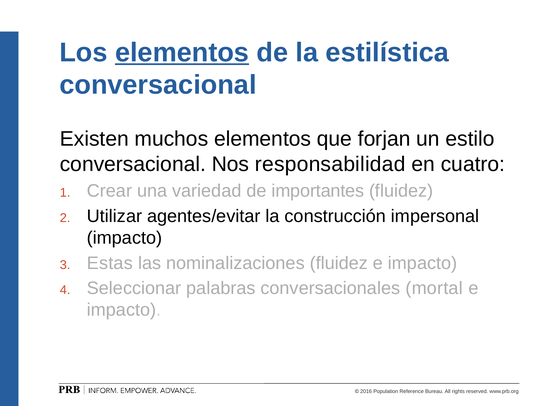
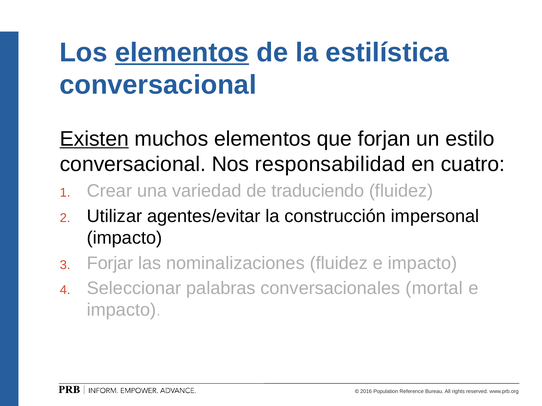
Existen underline: none -> present (94, 139)
importantes: importantes -> traduciendo (318, 191)
Estas: Estas -> Forjar (110, 263)
